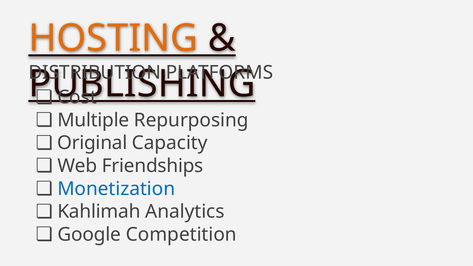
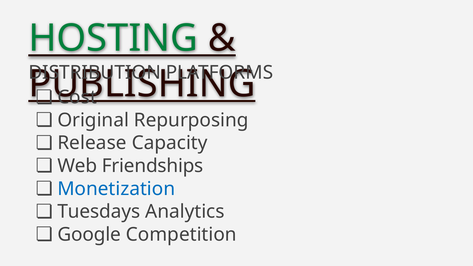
HOSTING colour: orange -> green (113, 38)
Multiple: Multiple -> Original (93, 120)
Original: Original -> Release (92, 143)
Kahlimah: Kahlimah -> Tuesdays (99, 212)
